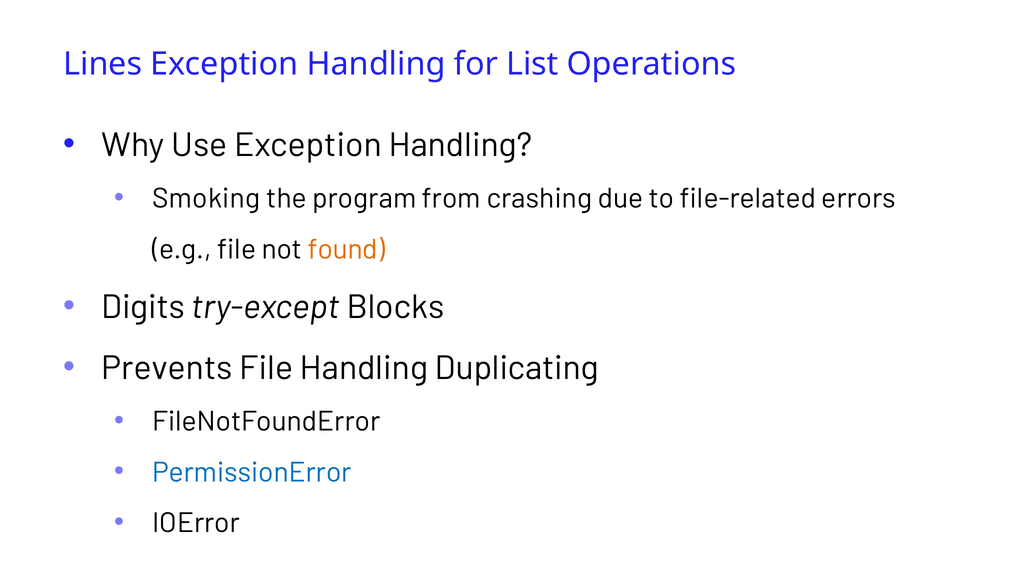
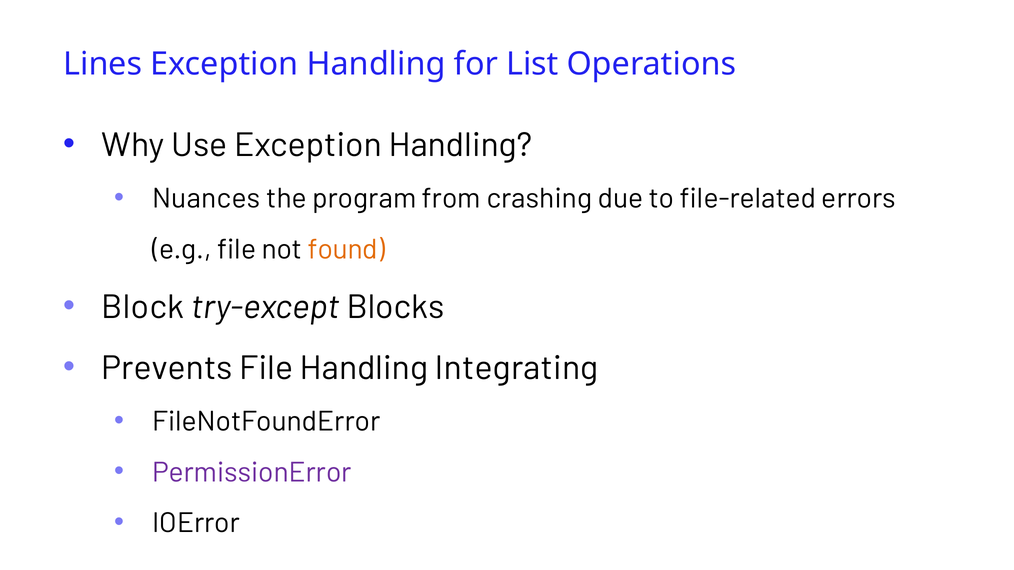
Smoking: Smoking -> Nuances (206, 199)
Digits: Digits -> Block (143, 307)
Duplicating: Duplicating -> Integrating (517, 368)
PermissionError colour: blue -> purple (252, 473)
